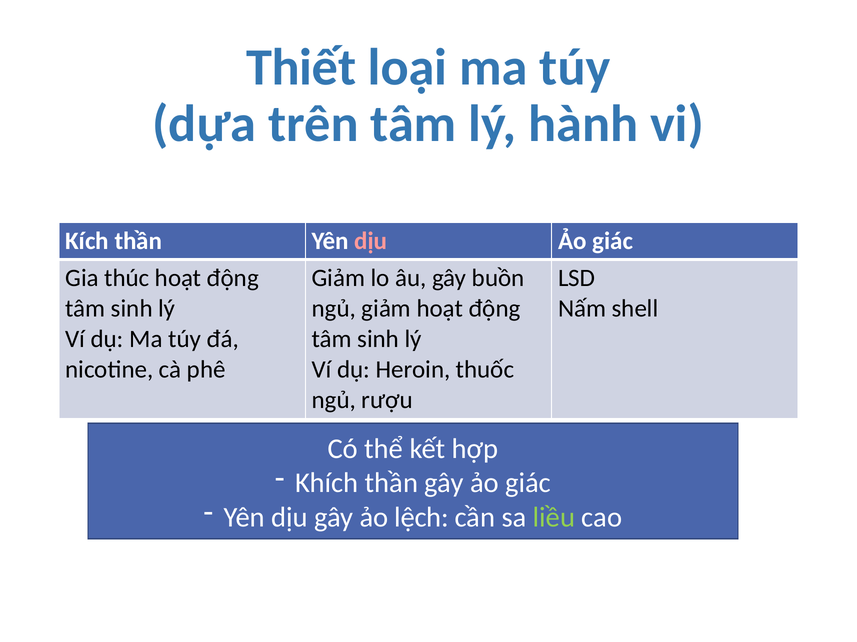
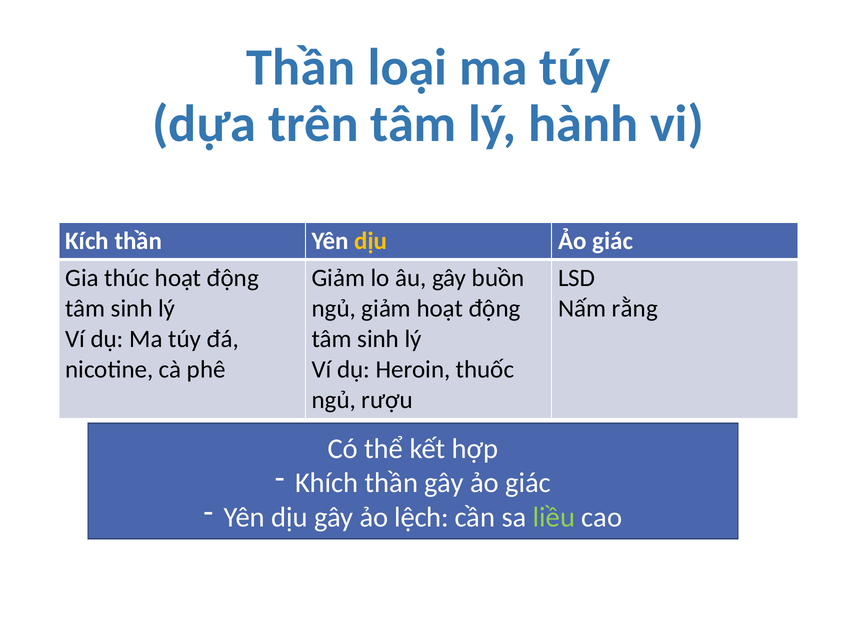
Thiết: Thiết -> Thần (301, 68)
dịu colour: pink -> yellow (371, 241)
shell: shell -> rằng (635, 309)
